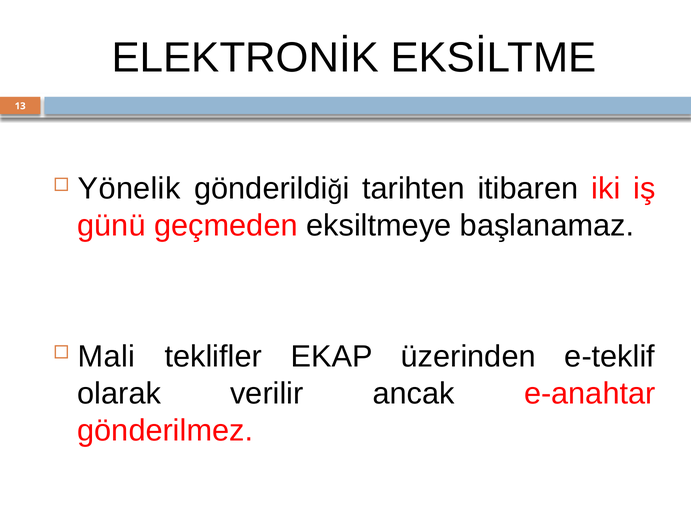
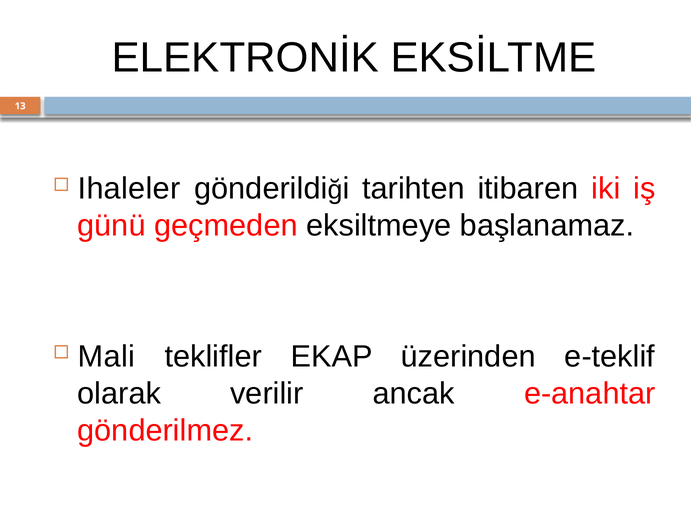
Yönelik: Yönelik -> Ihaleler (129, 189)
